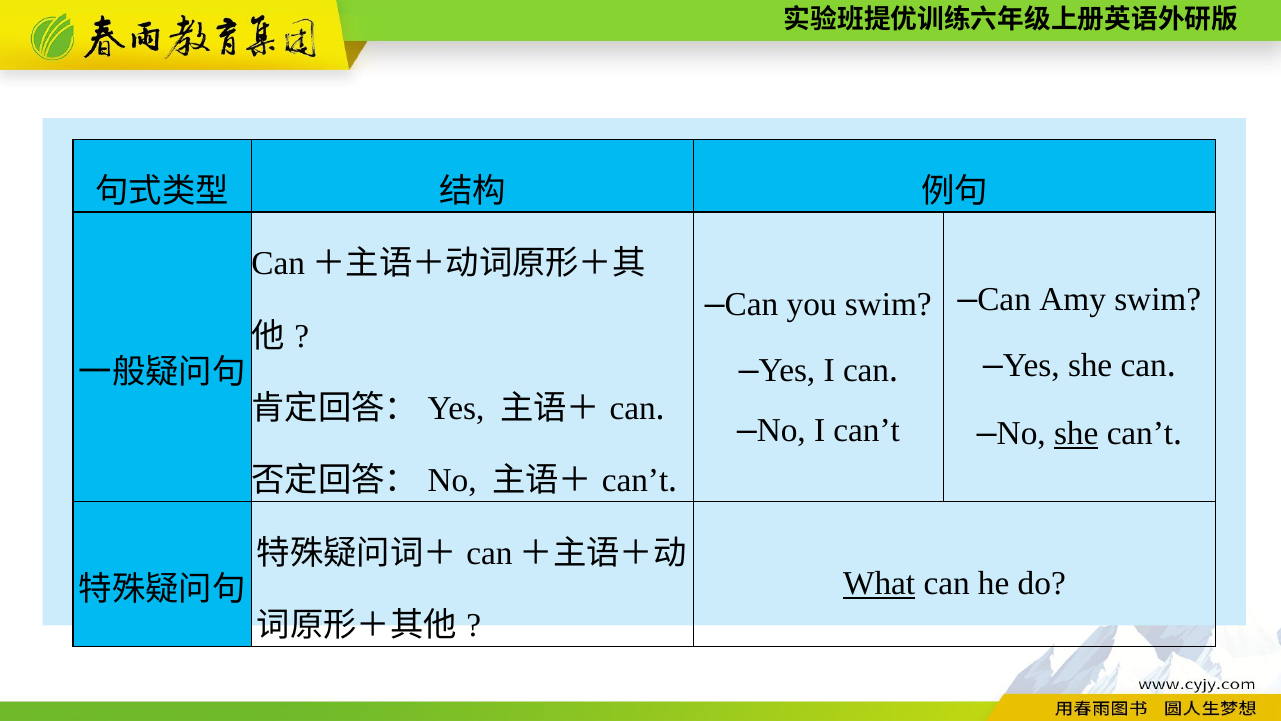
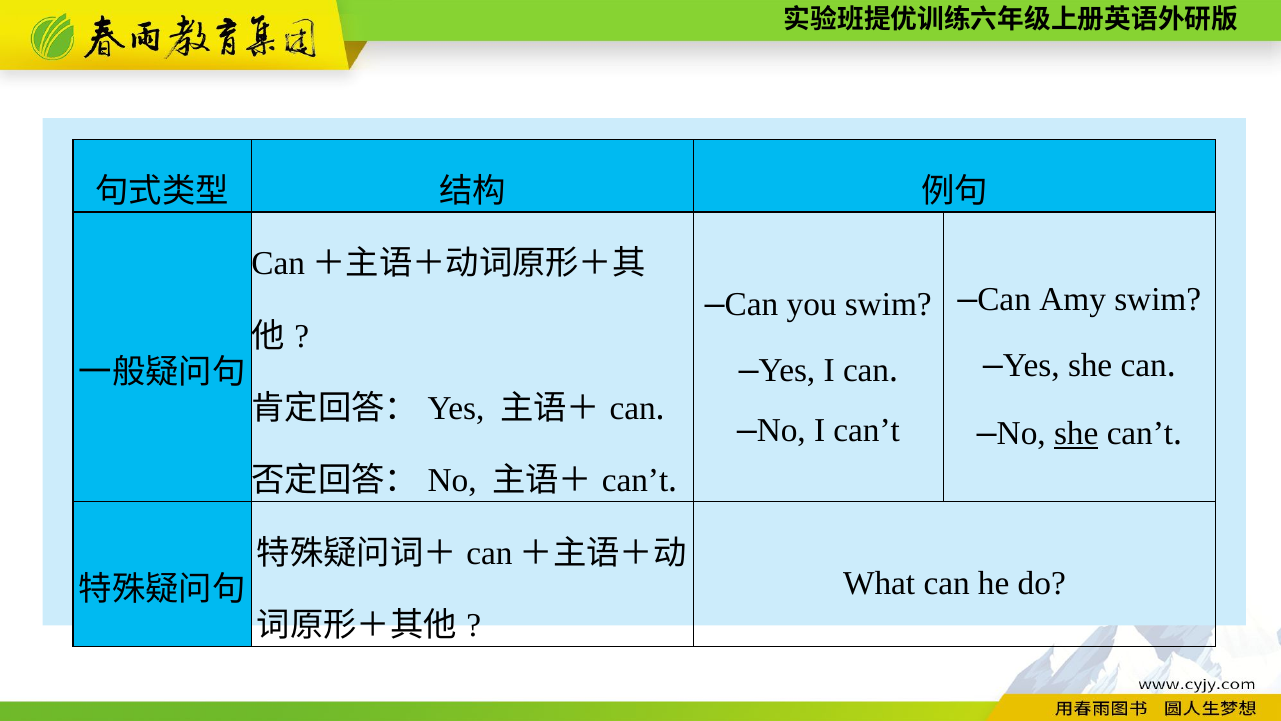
What underline: present -> none (879, 583)
